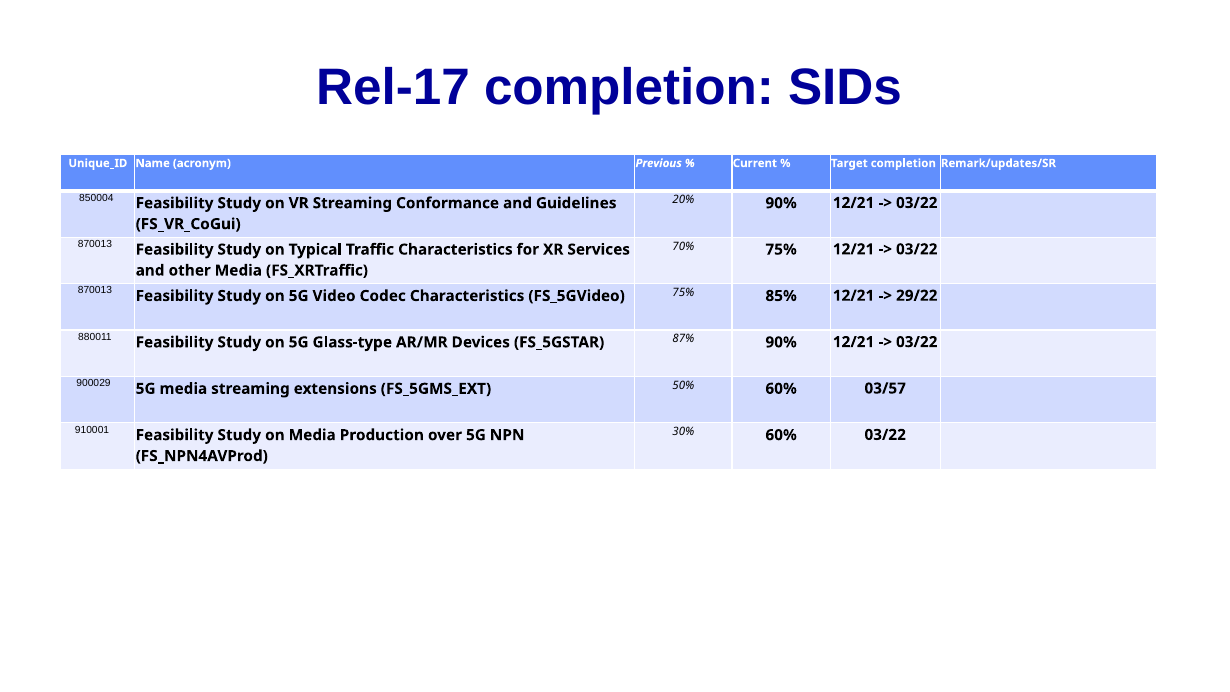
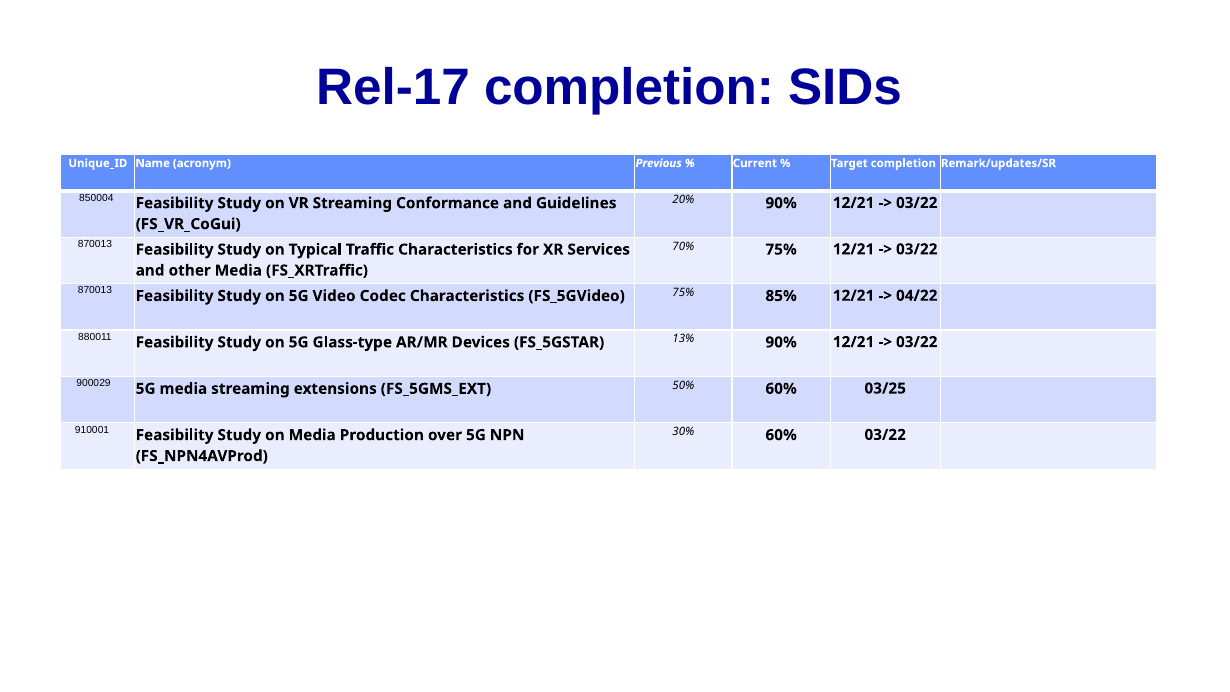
29/22: 29/22 -> 04/22 (917, 296)
87%: 87% -> 13% (683, 339)
03/57: 03/57 -> 03/25 (885, 388)
